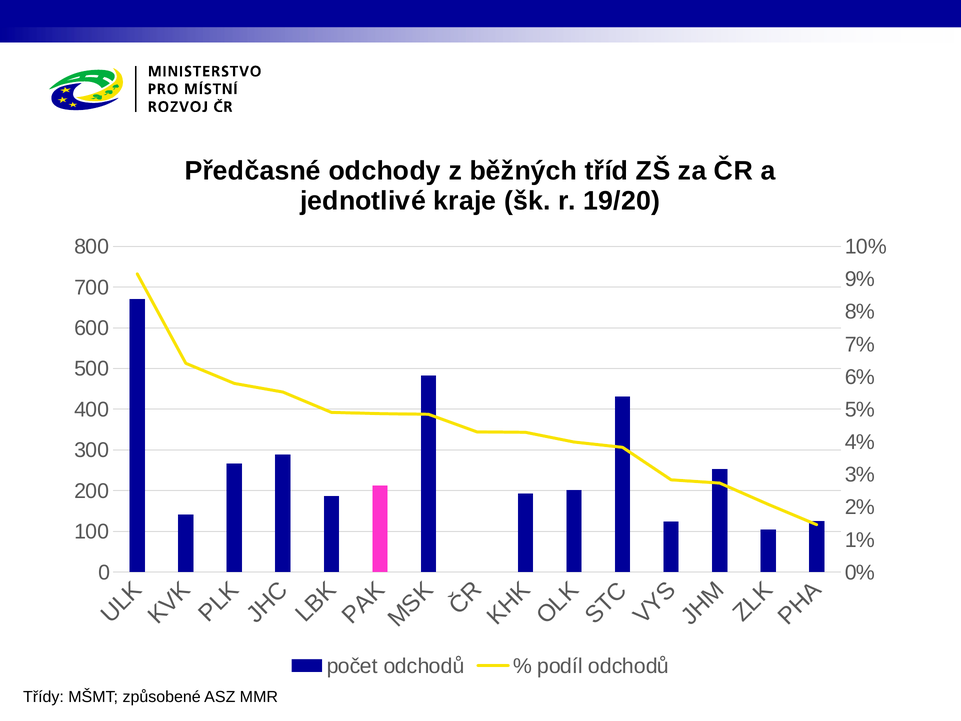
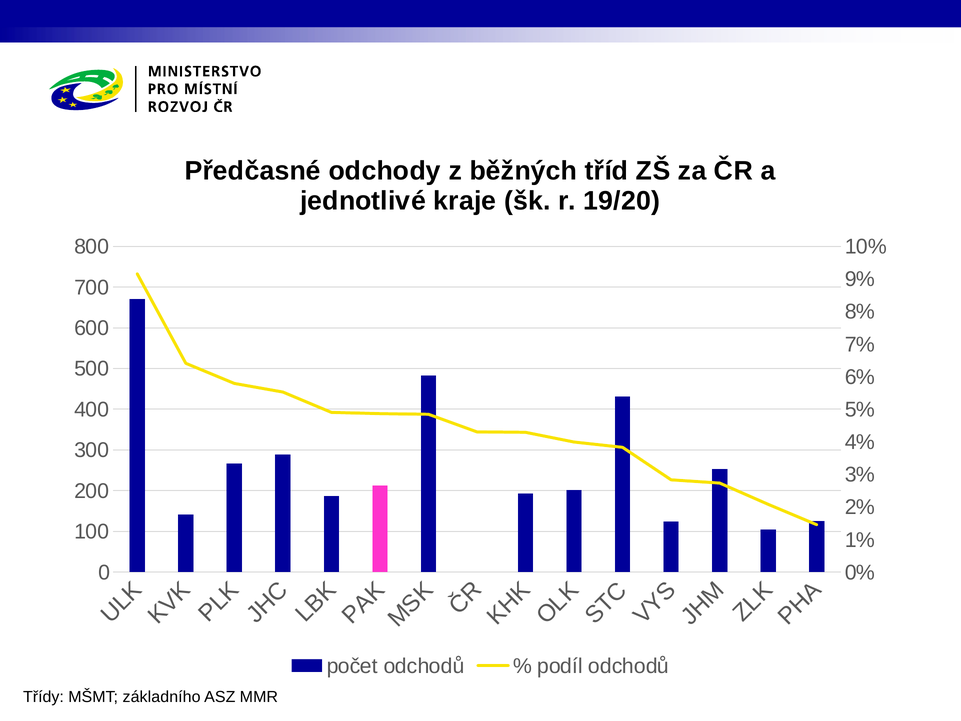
způsobené: způsobené -> základního (162, 697)
